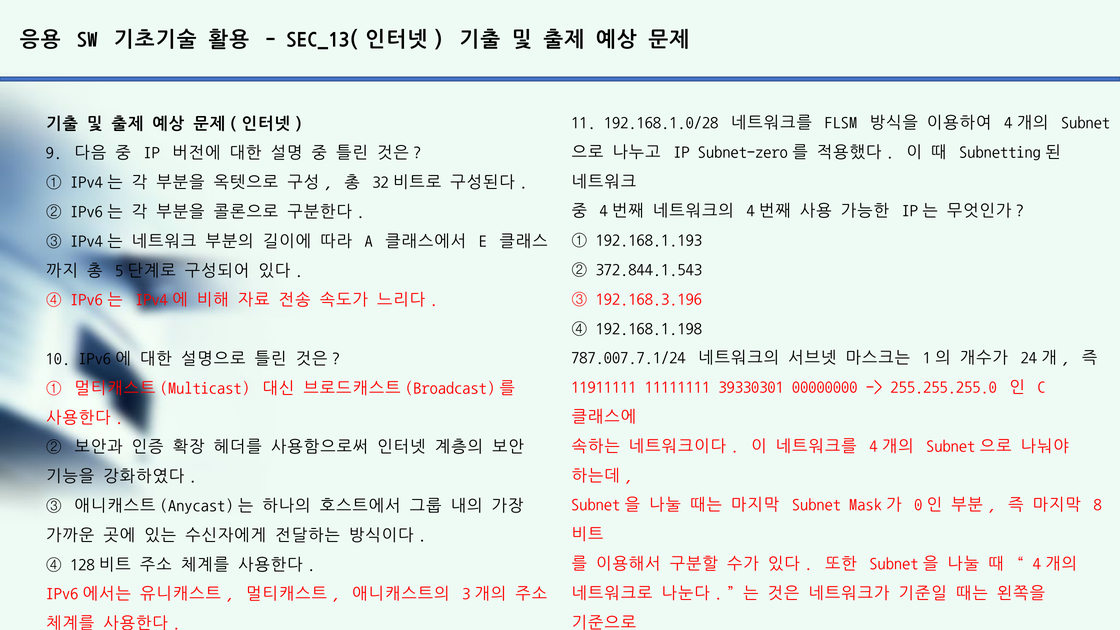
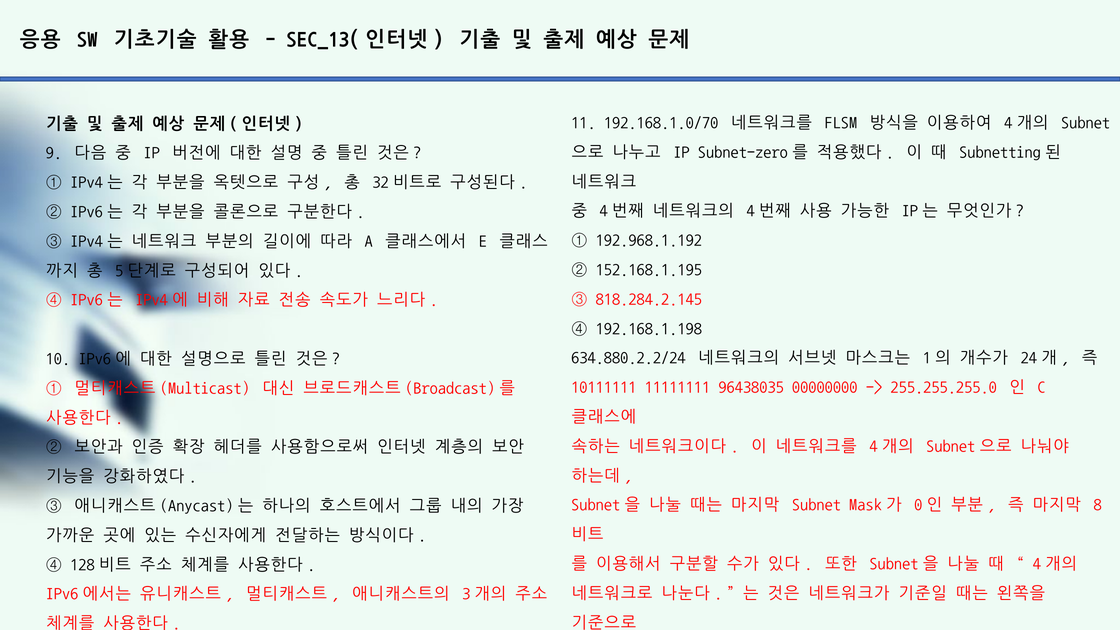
192.168.1.0/28: 192.168.1.0/28 -> 192.168.1.0/70 (661, 122)
192.168.1.193: 192.168.1.193 -> 192.968.1.192 (649, 240)
372.844.1.543: 372.844.1.543 -> 152.168.1.195 (649, 269)
192.168.3.196: 192.168.3.196 -> 818.284.2.145 (649, 299)
787.007.7.1/24: 787.007.7.1/24 -> 634.880.2.2/24 (628, 358)
11911111: 11911111 -> 10111111 (604, 387)
39330301: 39330301 -> 96438035 (751, 387)
